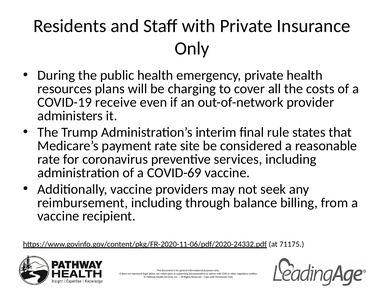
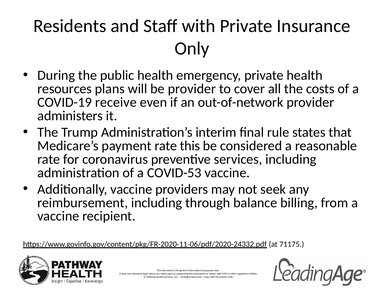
be charging: charging -> provider (192, 89)
rate site: site -> this (190, 146)
COVID-69: COVID-69 -> COVID-53 (174, 173)
